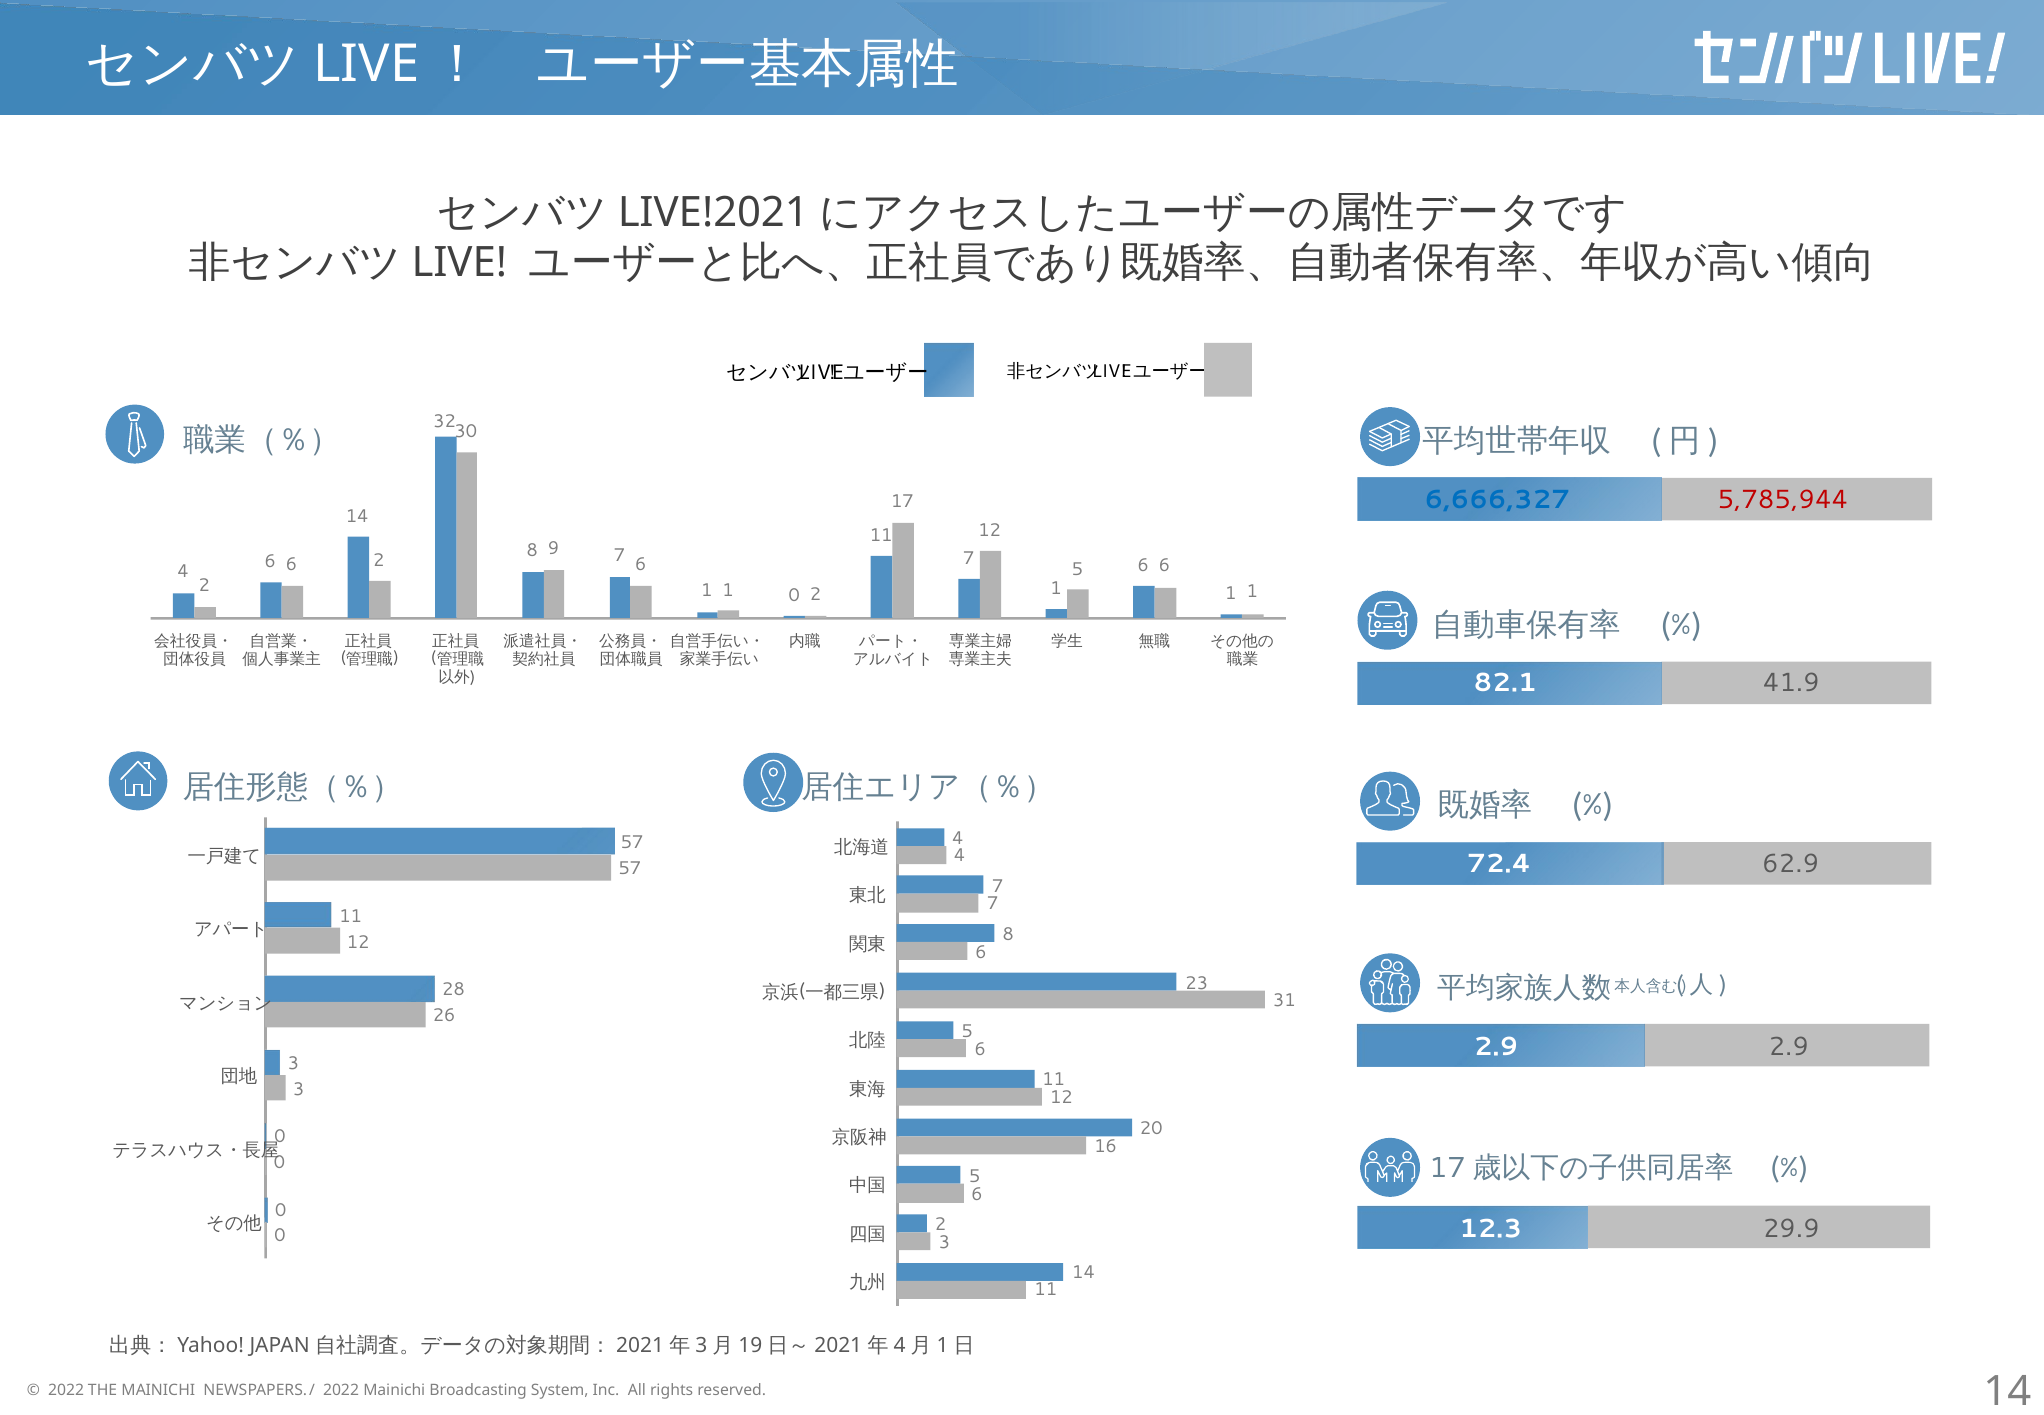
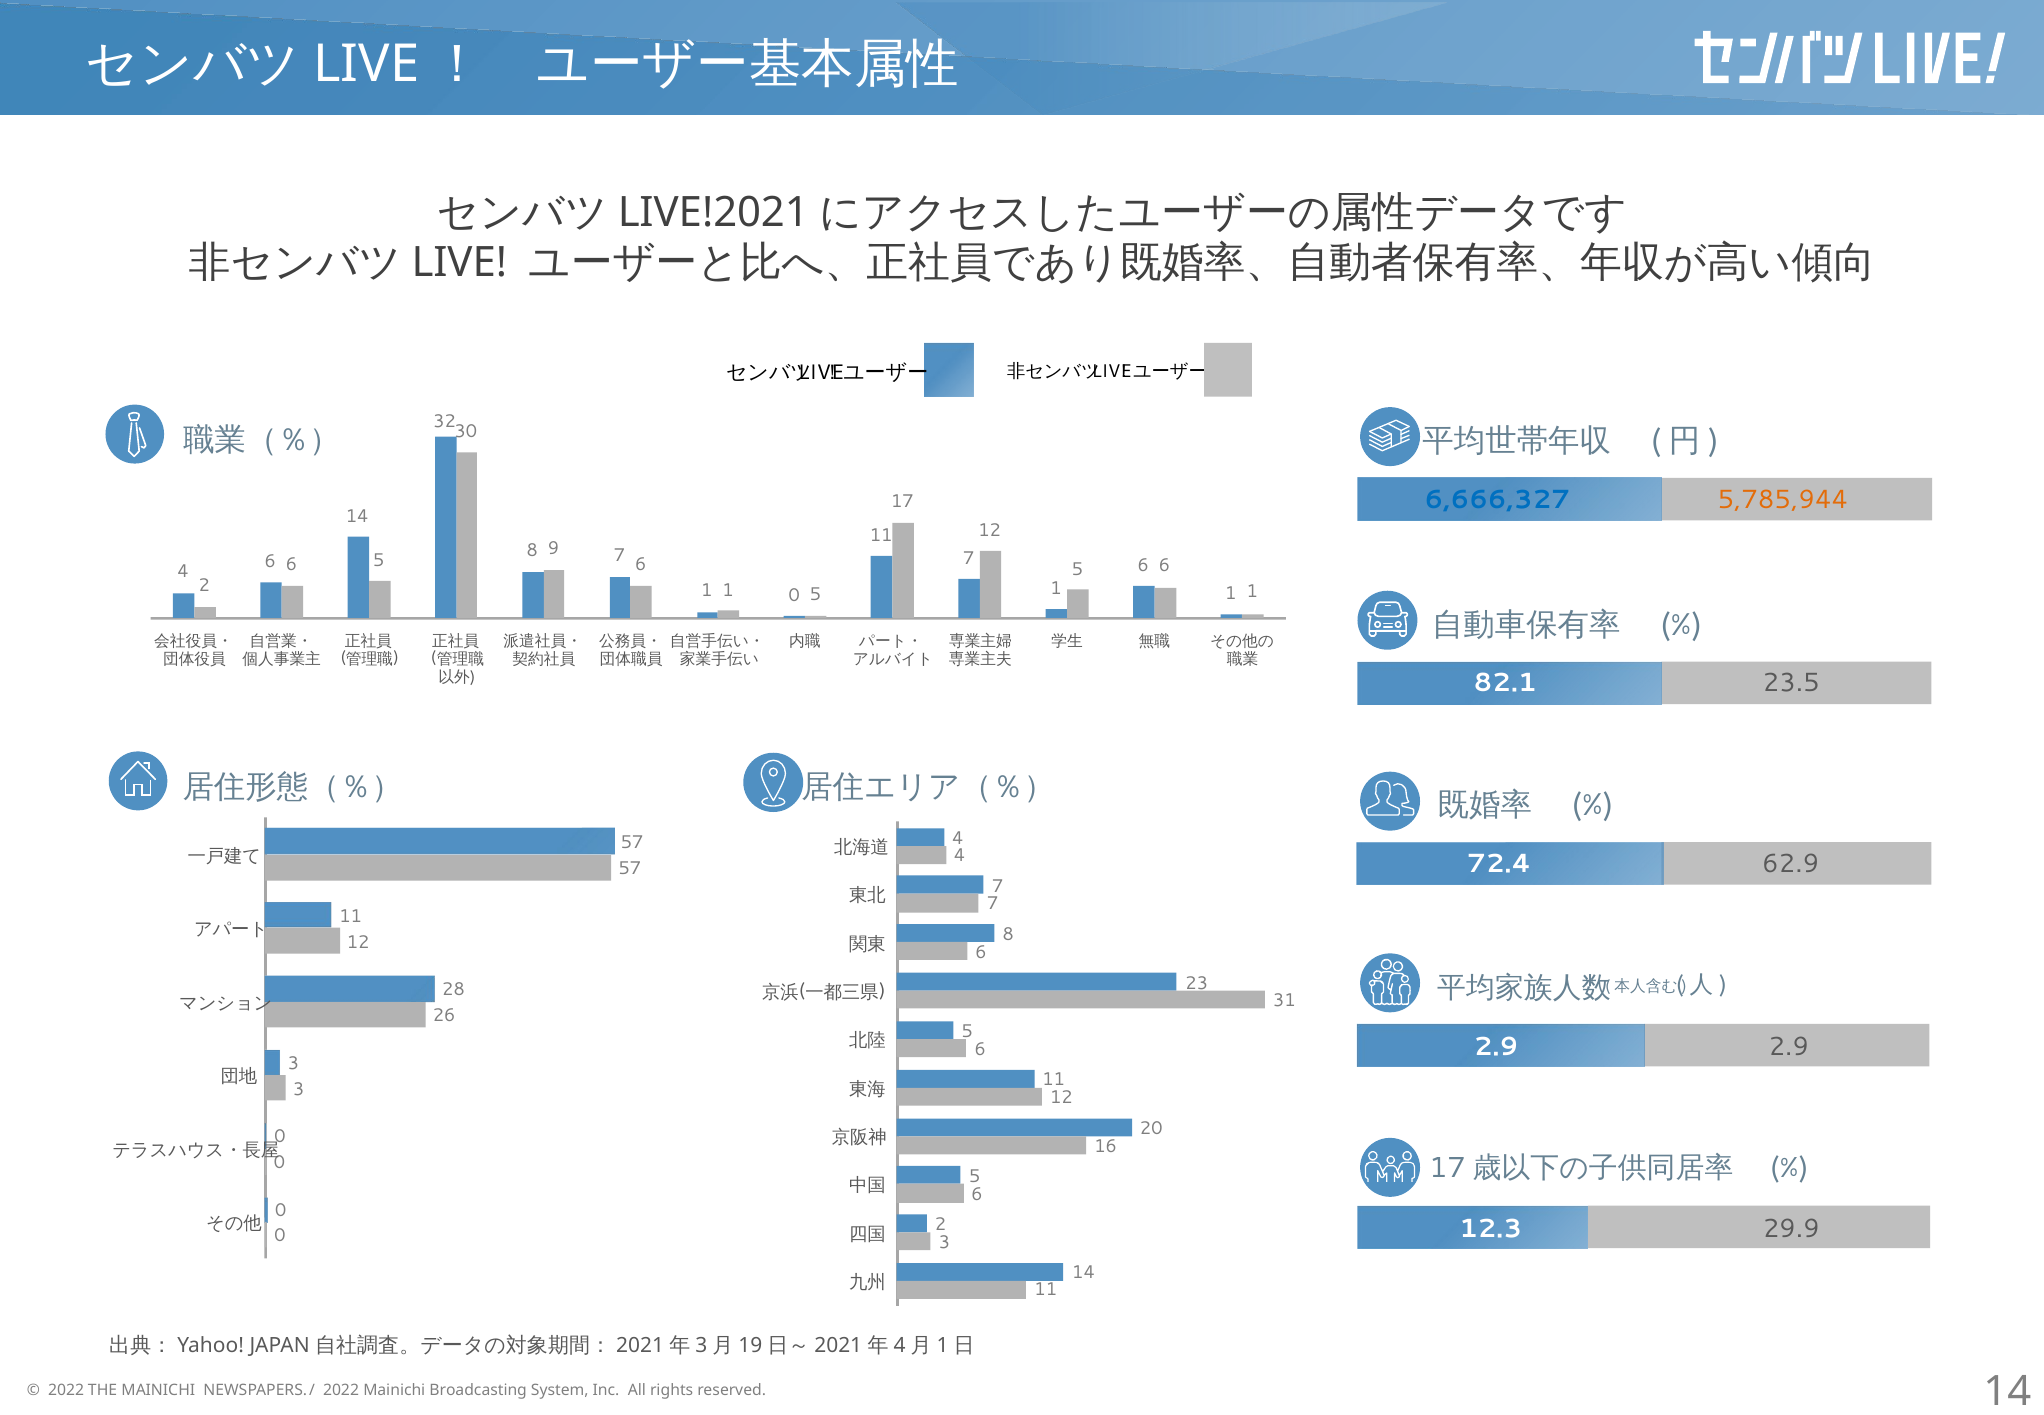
5,785,944 colour: red -> orange (1783, 500)
6 2: 2 -> 5 (379, 560)
2: 2 -> 5 (816, 594)
41.9: 41.9 -> 23.5 (1791, 683)
